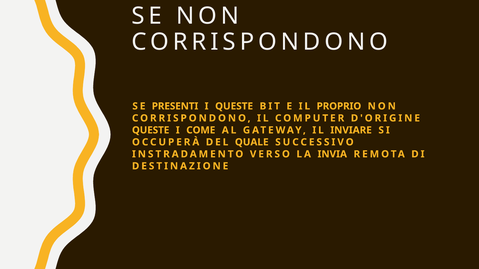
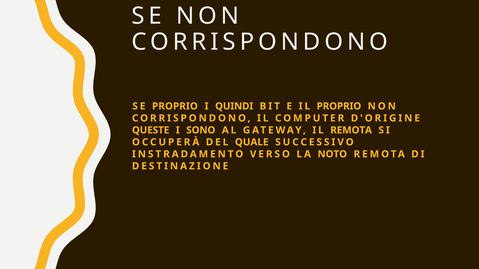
SE PRESENTI: PRESENTI -> PROPRIO (175, 106)
I QUESTE: QUESTE -> QUINDI (234, 106)
COME: COME -> SONO (201, 130)
IL INVIARE: INVIARE -> REMOTA (351, 130)
INVIA: INVIA -> NOTO (332, 154)
